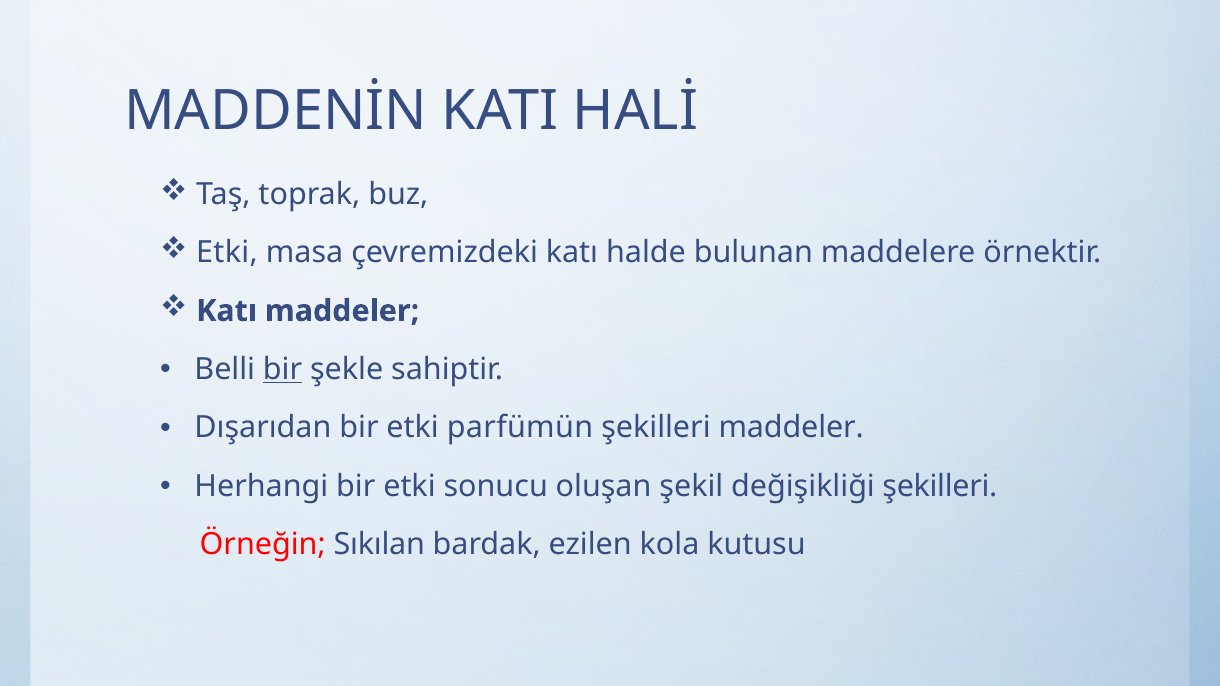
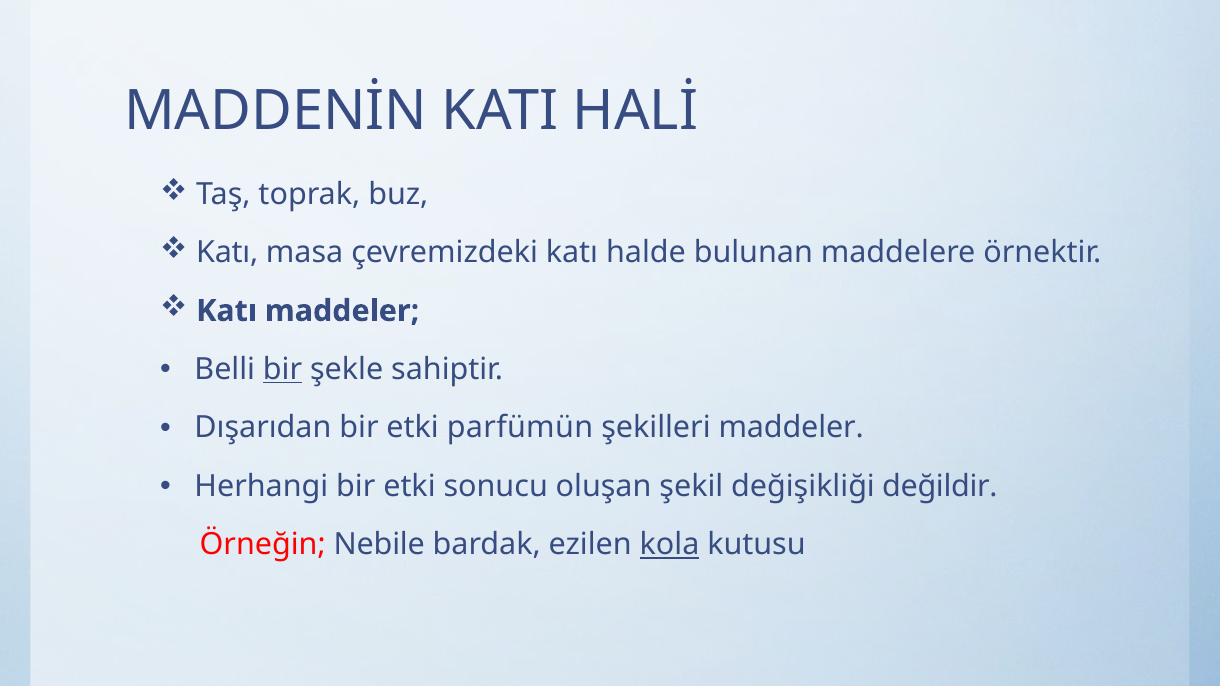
Etki: Etki -> Katı (227, 253)
değişikliği şekilleri: şekilleri -> değildir (940, 487)
Sıkılan: Sıkılan -> Nebile (379, 545)
kola underline: none -> present (669, 545)
